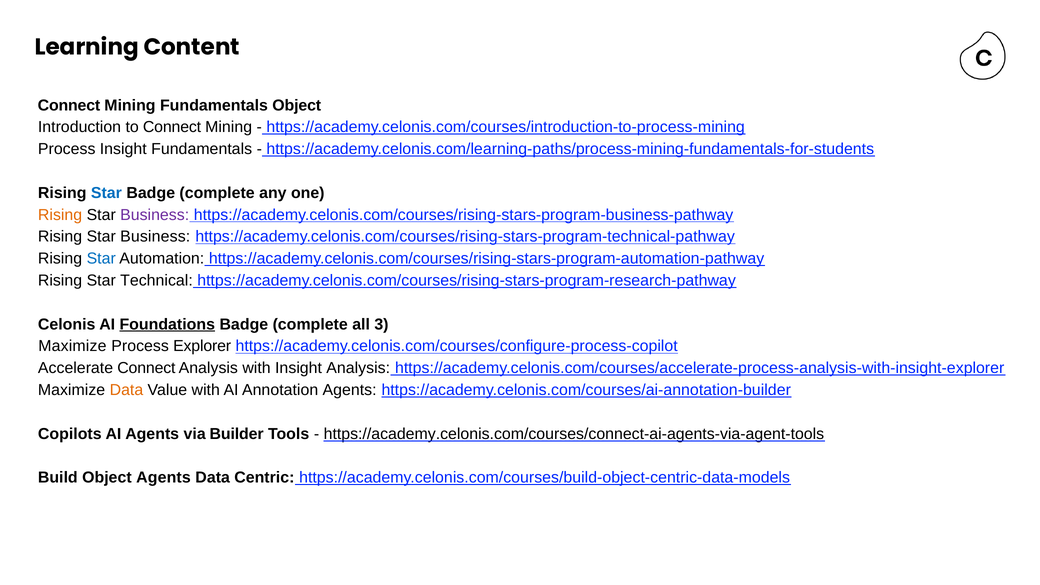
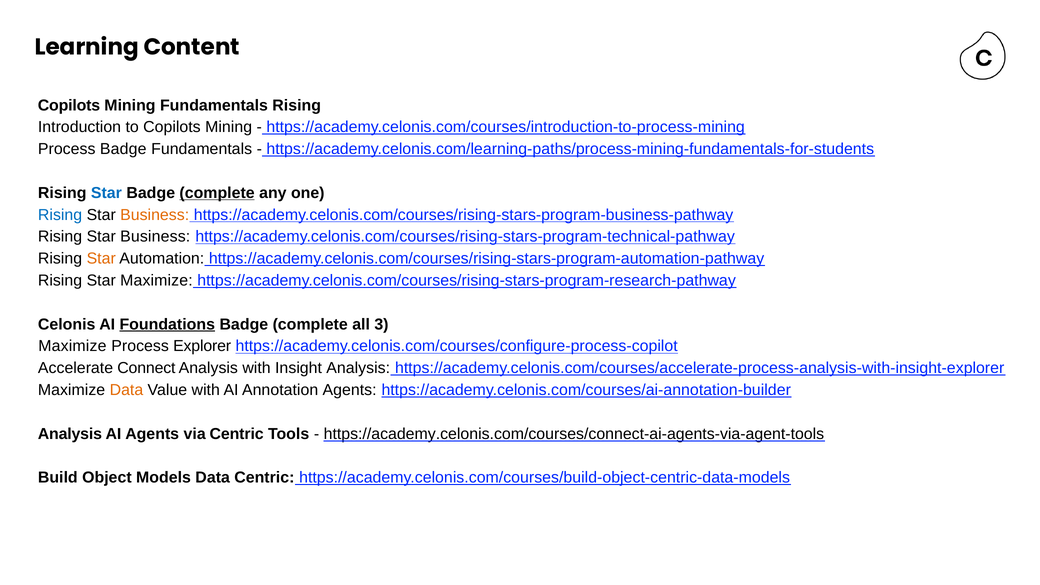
Connect: Connect -> Copilots (69, 105)
Fundamentals Object: Object -> Rising (297, 105)
to Connect: Connect -> Copilots (172, 127)
Process Insight: Insight -> Badge (123, 149)
complete underline: none -> present (217, 193)
Rising colour: orange -> blue (60, 215)
Business colour: purple -> orange (155, 215)
Star colour: blue -> orange (101, 259)
Star Technical: Technical -> Maximize (156, 281)
Copilots: Copilots -> Analysis (70, 434)
via Builder: Builder -> Centric (237, 434)
Object Agents: Agents -> Models (164, 478)
